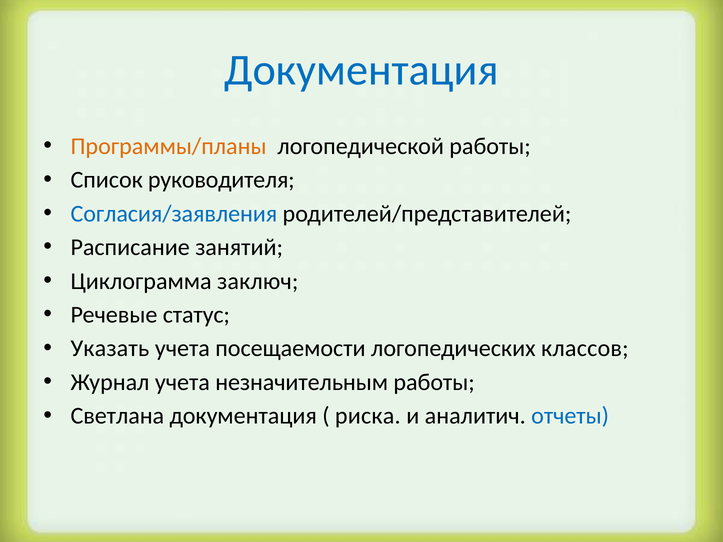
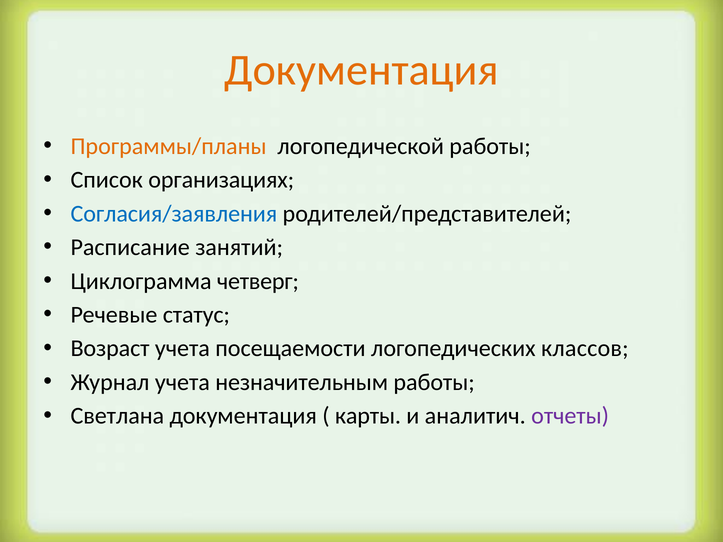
Документация colour: blue -> orange (361, 70)
руководителя: руководителя -> организациях (221, 180)
заключ: заключ -> четверг (258, 281)
Указать: Указать -> Возраст (110, 349)
риска: риска -> карты (368, 416)
отчеты colour: blue -> purple (570, 416)
